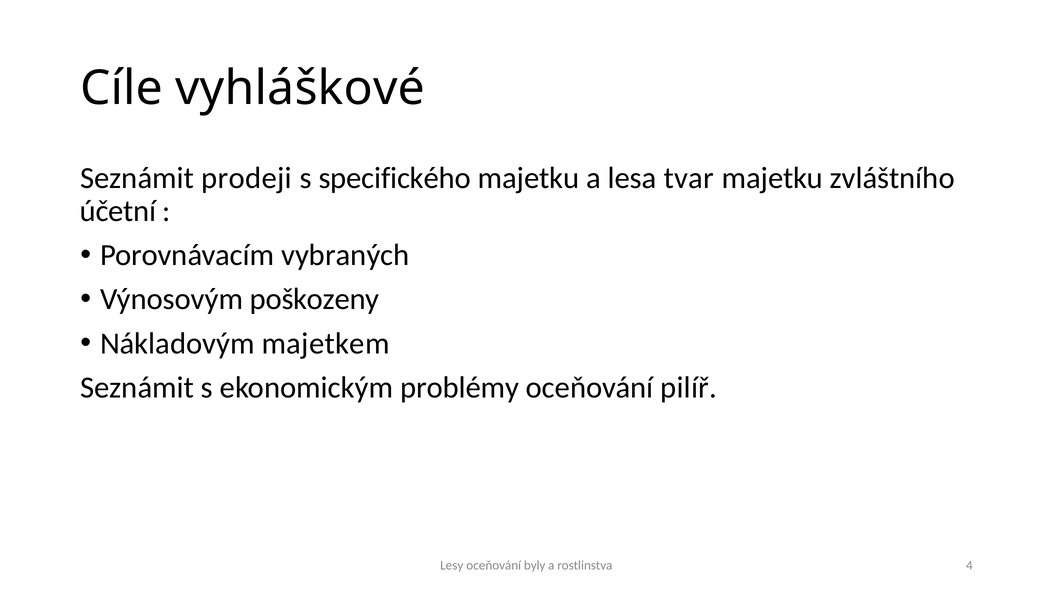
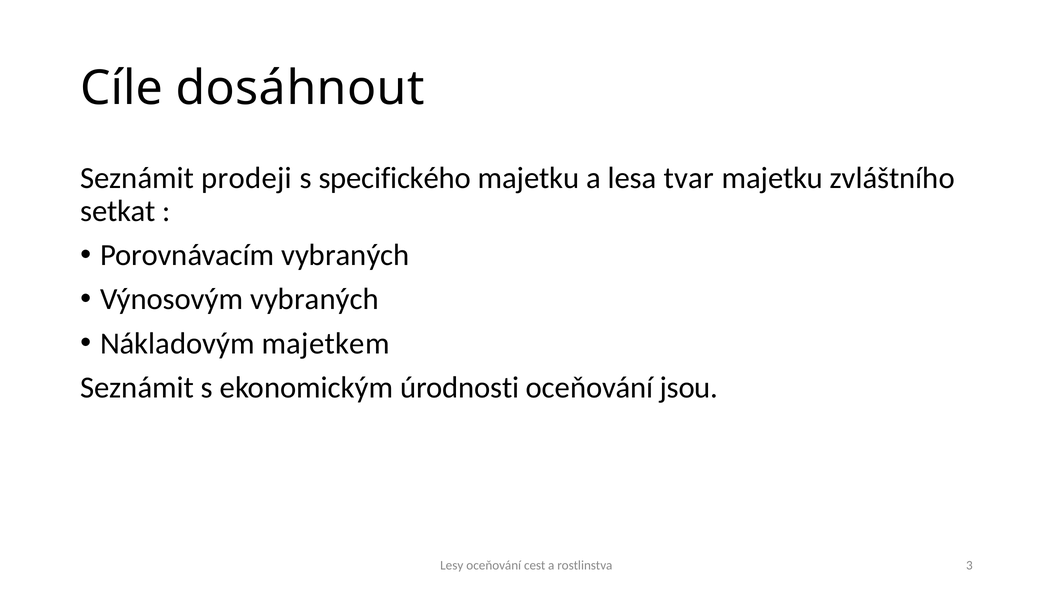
vyhláškové: vyhláškové -> dosáhnout (300, 88)
účetní: účetní -> setkat (118, 211)
Výnosovým poškozeny: poškozeny -> vybraných (314, 300)
problémy: problémy -> úrodnosti (460, 388)
pilíř: pilíř -> jsou (689, 388)
byly: byly -> cest (535, 566)
4: 4 -> 3 (969, 566)
